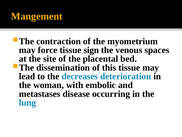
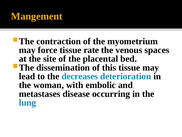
sign: sign -> rate (91, 50)
